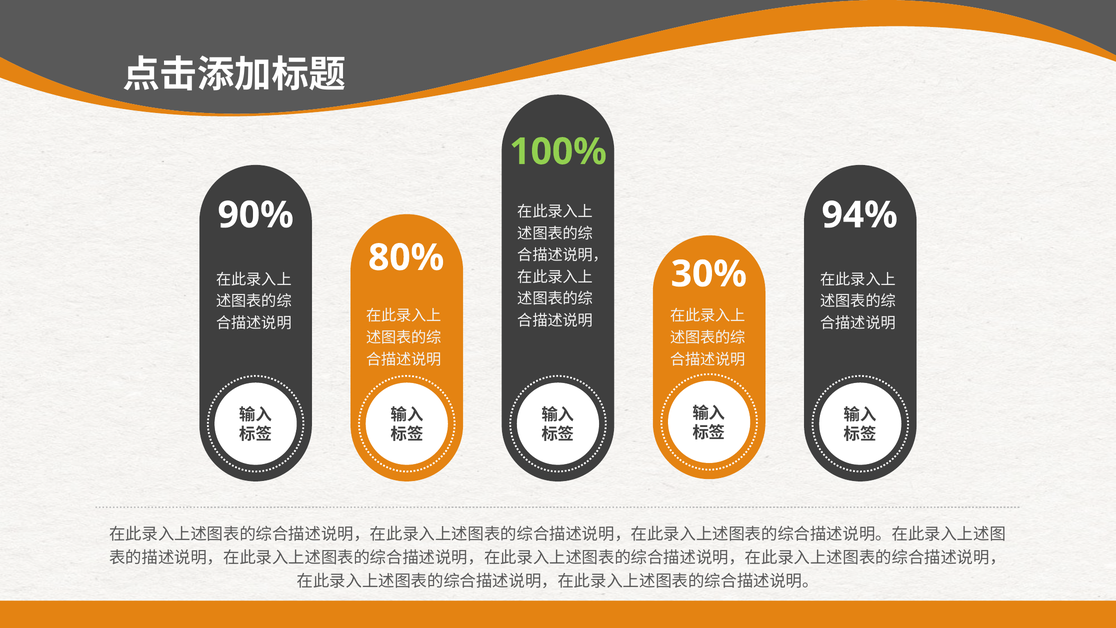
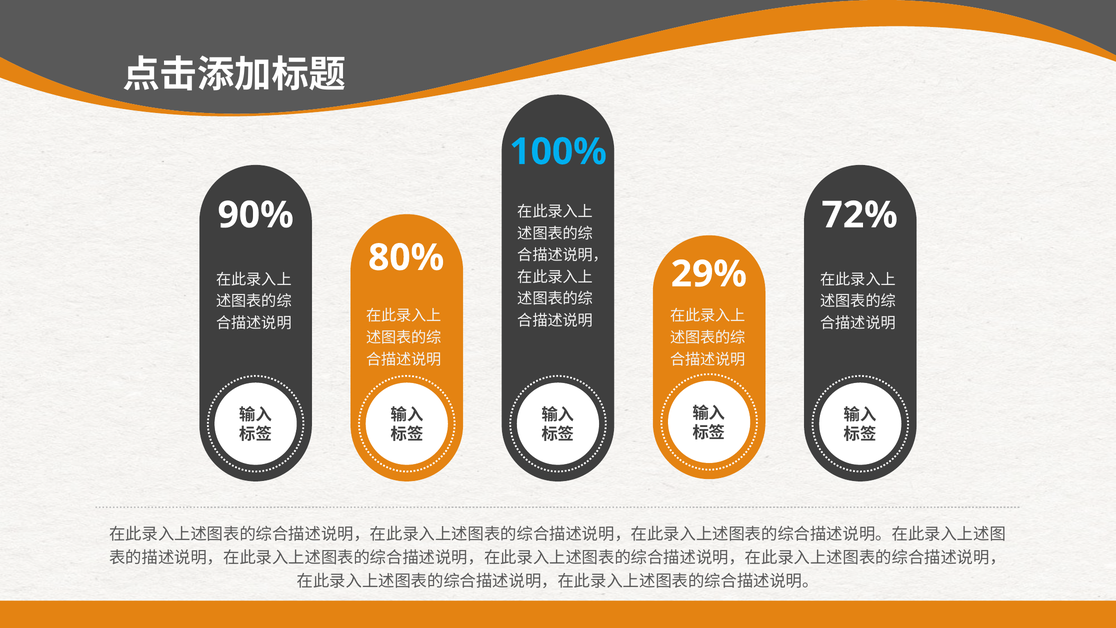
100% colour: light green -> light blue (558, 152)
94%: 94% -> 72% (860, 215)
30%: 30% -> 29% (709, 274)
